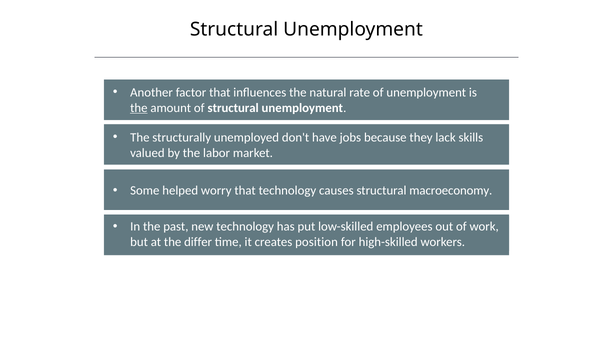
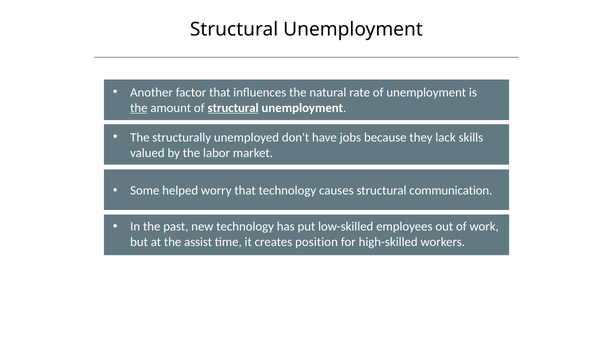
structural underline: none -> present (233, 108)
macroeconomy: macroeconomy -> communication (451, 191)
differ: differ -> assist (198, 242)
